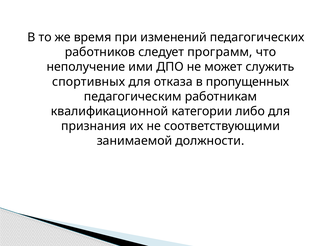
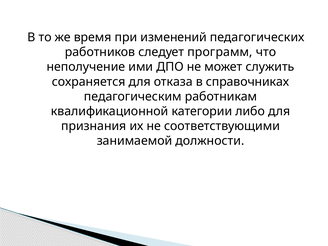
спортивных: спортивных -> сохраняется (89, 82)
пропущенных: пропущенных -> справочниках (248, 82)
